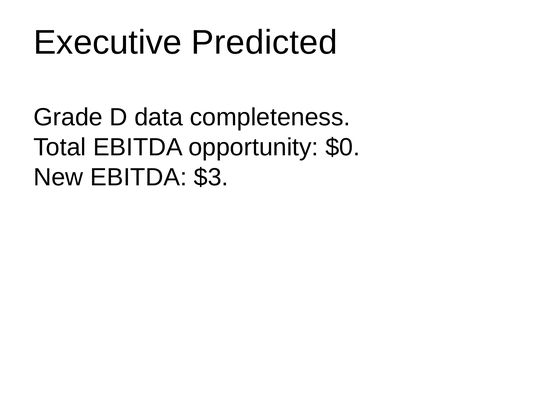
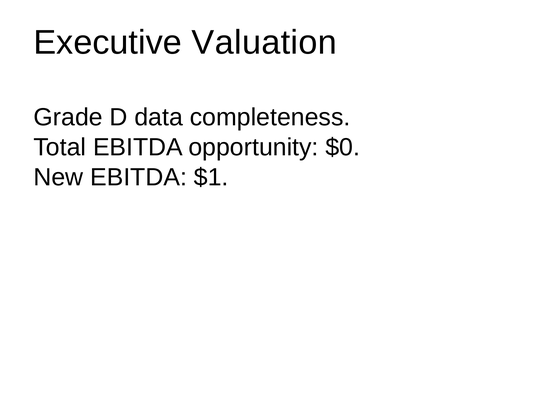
Predicted: Predicted -> Valuation (264, 43)
$3: $3 -> $1 (211, 177)
